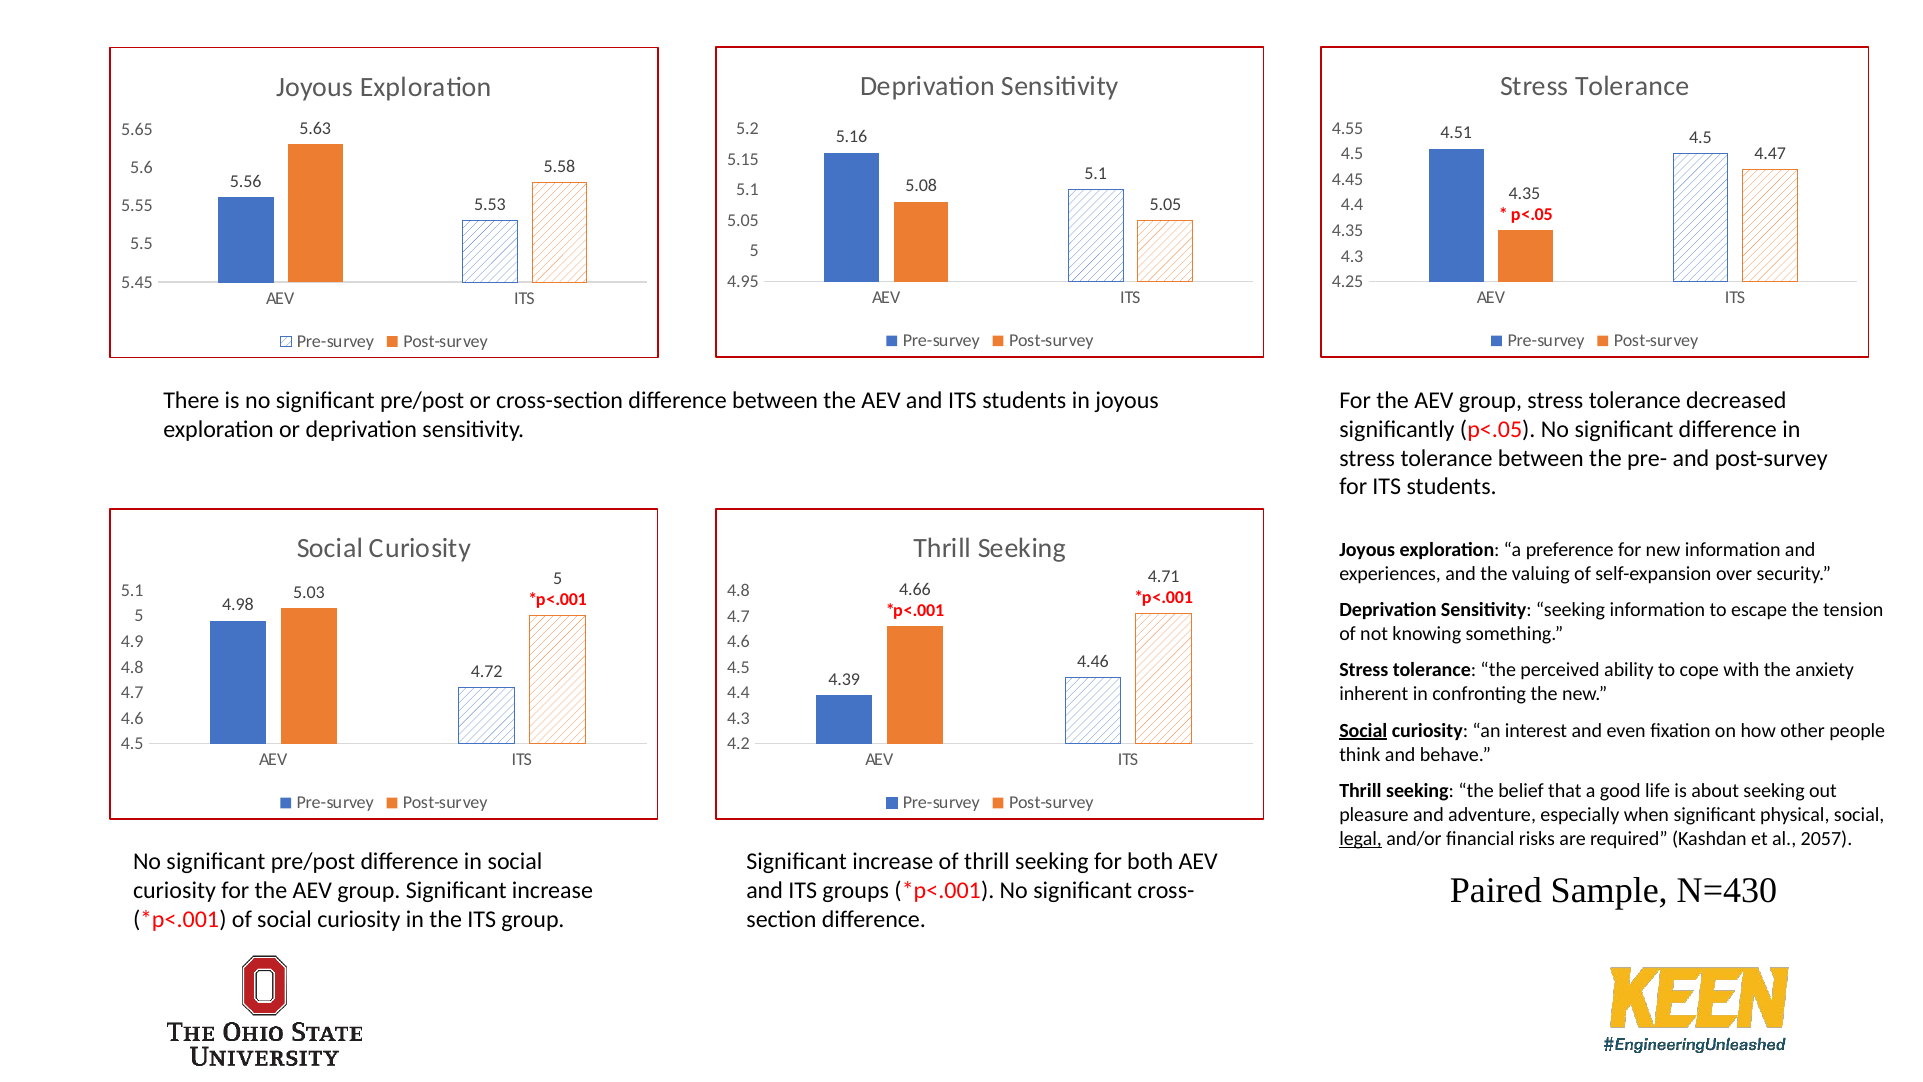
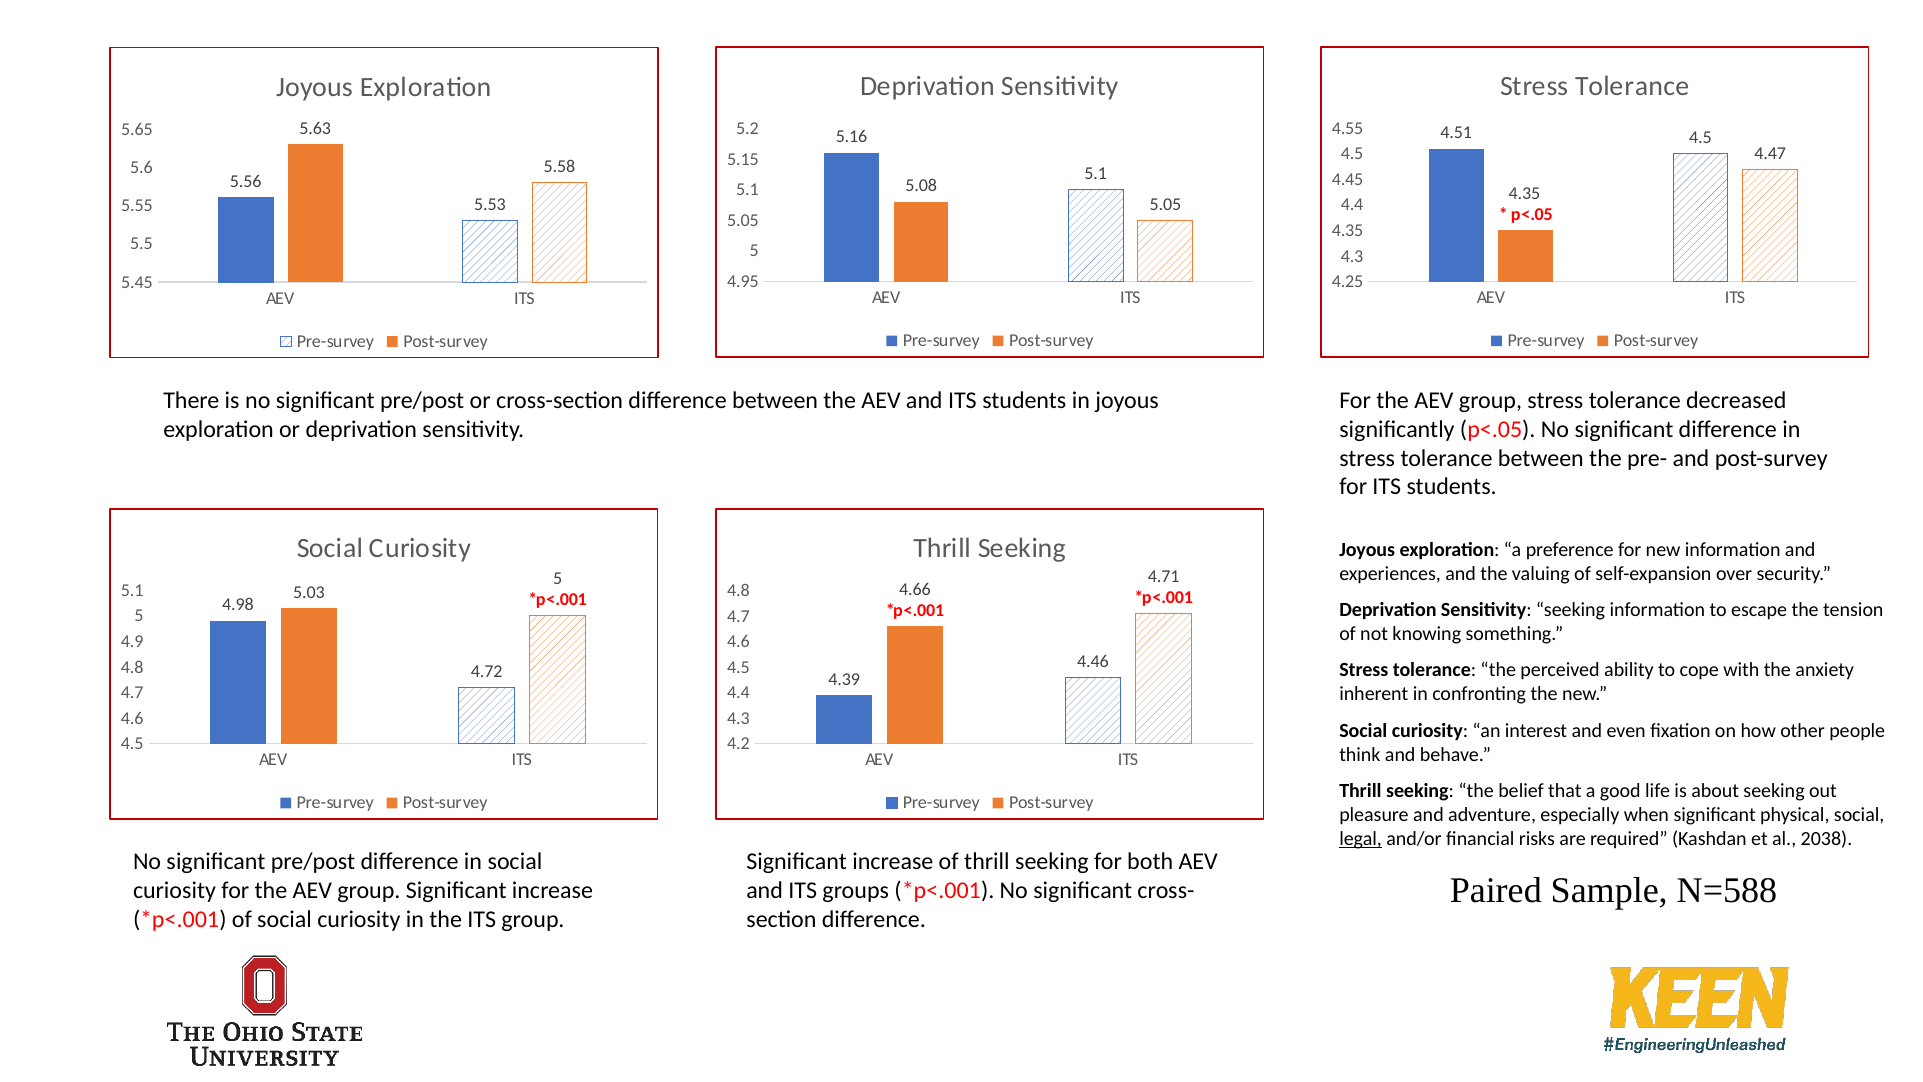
Social underline: present -> none (1363, 730)
2057: 2057 -> 2038 (1826, 839)
N=430: N=430 -> N=588 (1727, 890)
